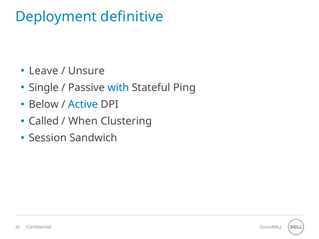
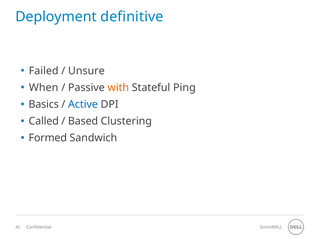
Leave: Leave -> Failed (44, 71)
Single: Single -> When (44, 88)
with colour: blue -> orange (118, 88)
Below: Below -> Basics (44, 105)
When: When -> Based (83, 121)
Session: Session -> Formed (48, 138)
